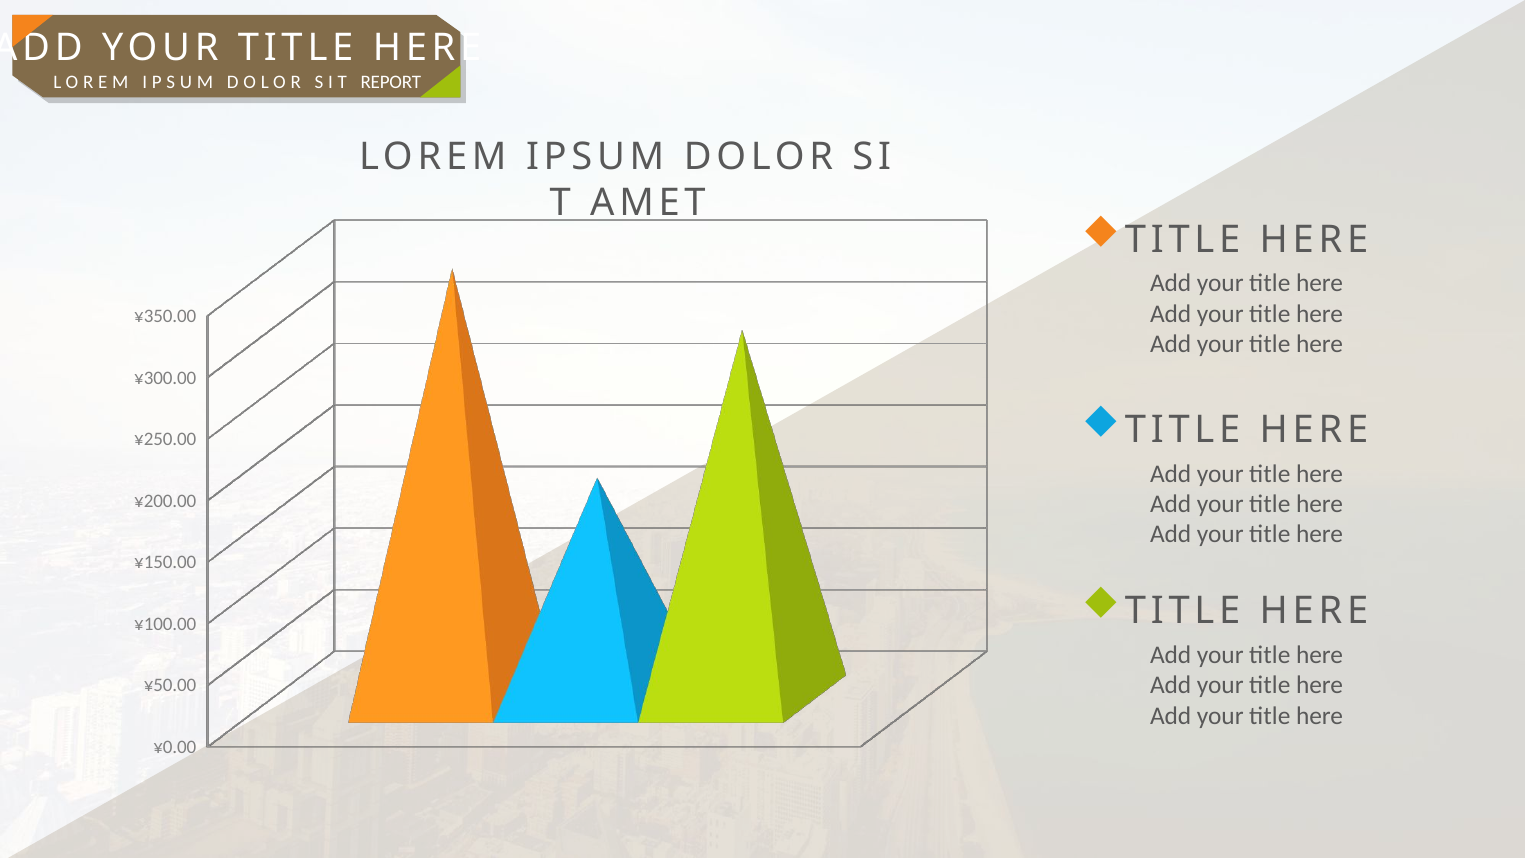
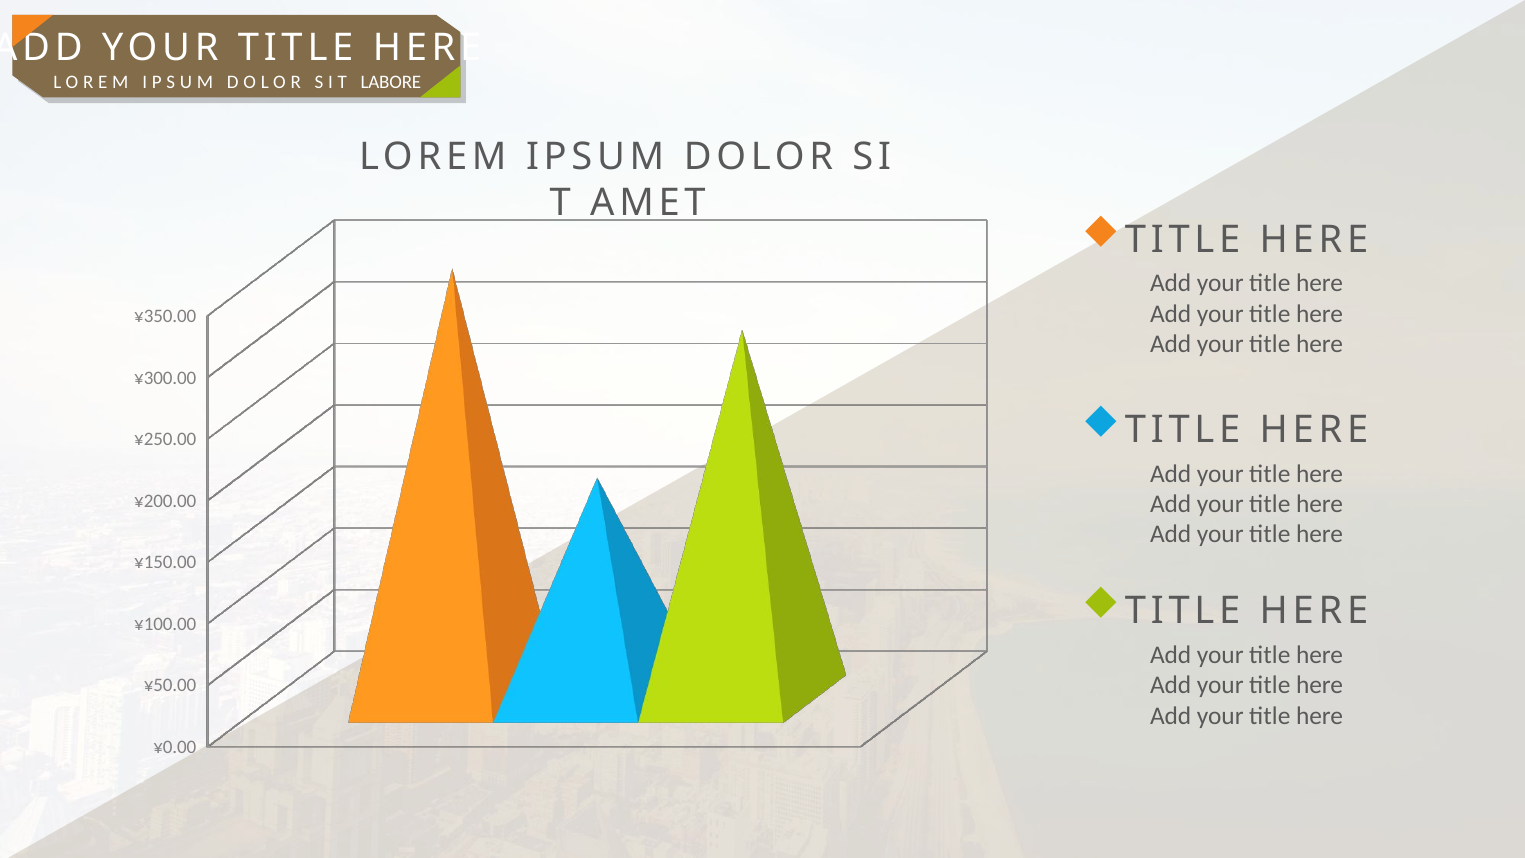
REPORT: REPORT -> LABORE (391, 83)
